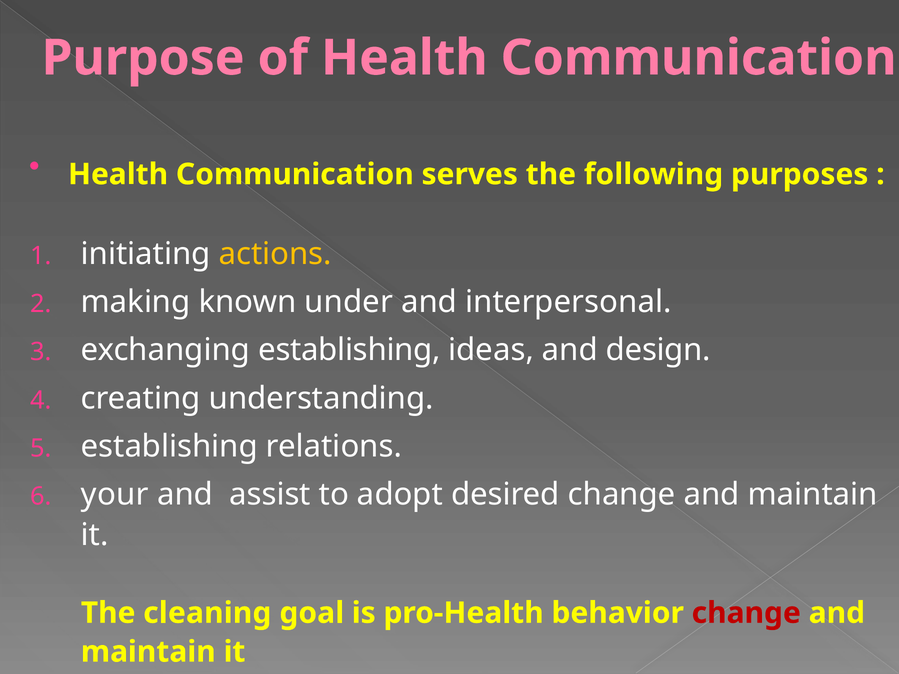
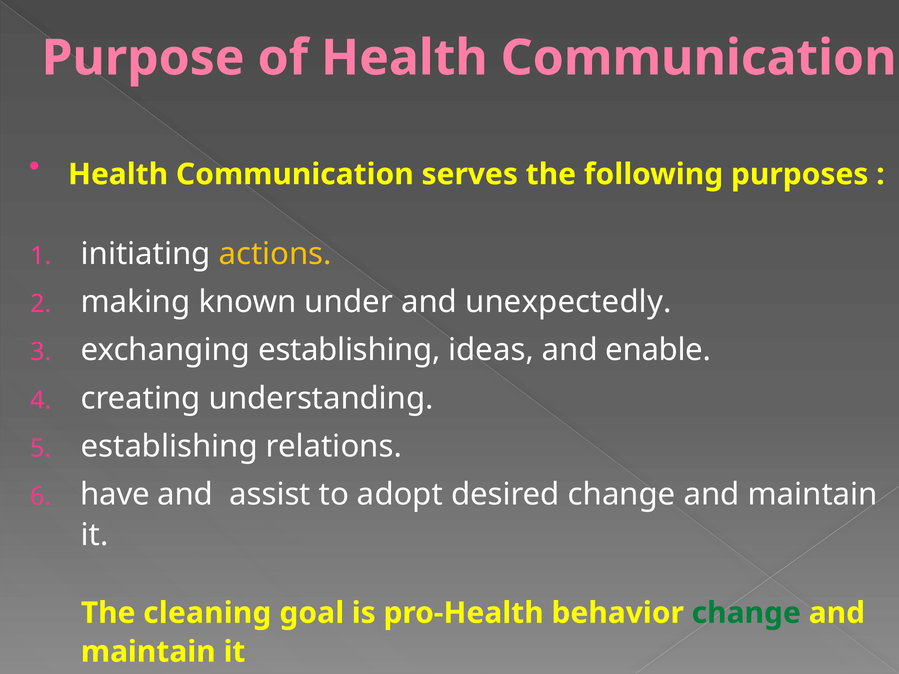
interpersonal: interpersonal -> unexpectedly (568, 302)
design: design -> enable (658, 350)
your: your -> have (115, 494)
change colour: red -> green (746, 613)
